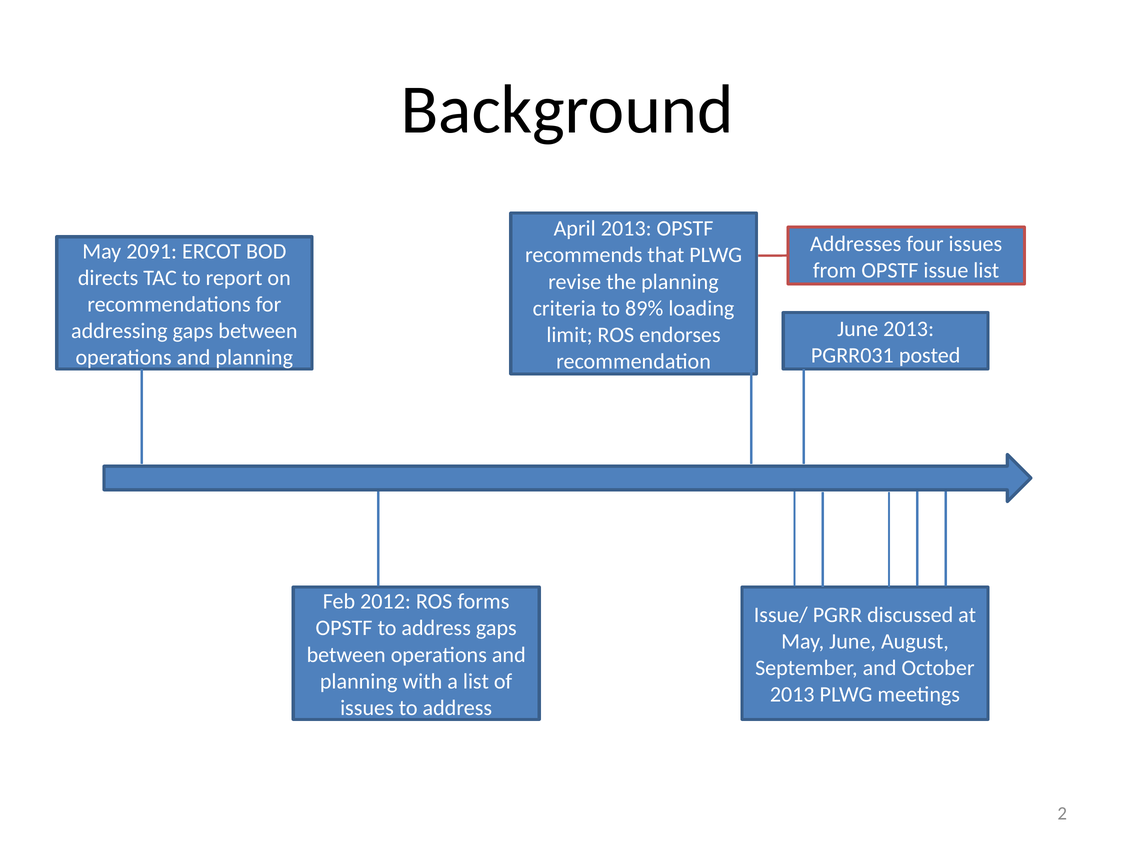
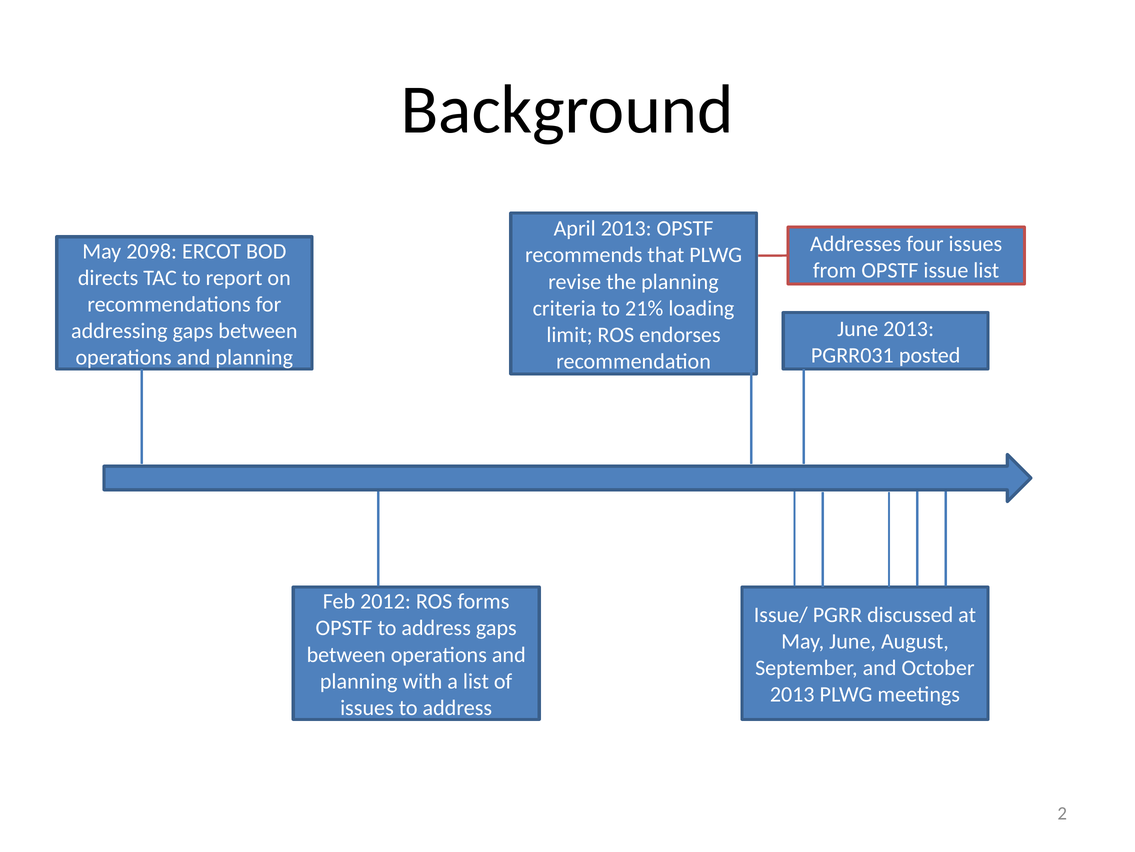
2091: 2091 -> 2098 (152, 251)
89%: 89% -> 21% (644, 308)
